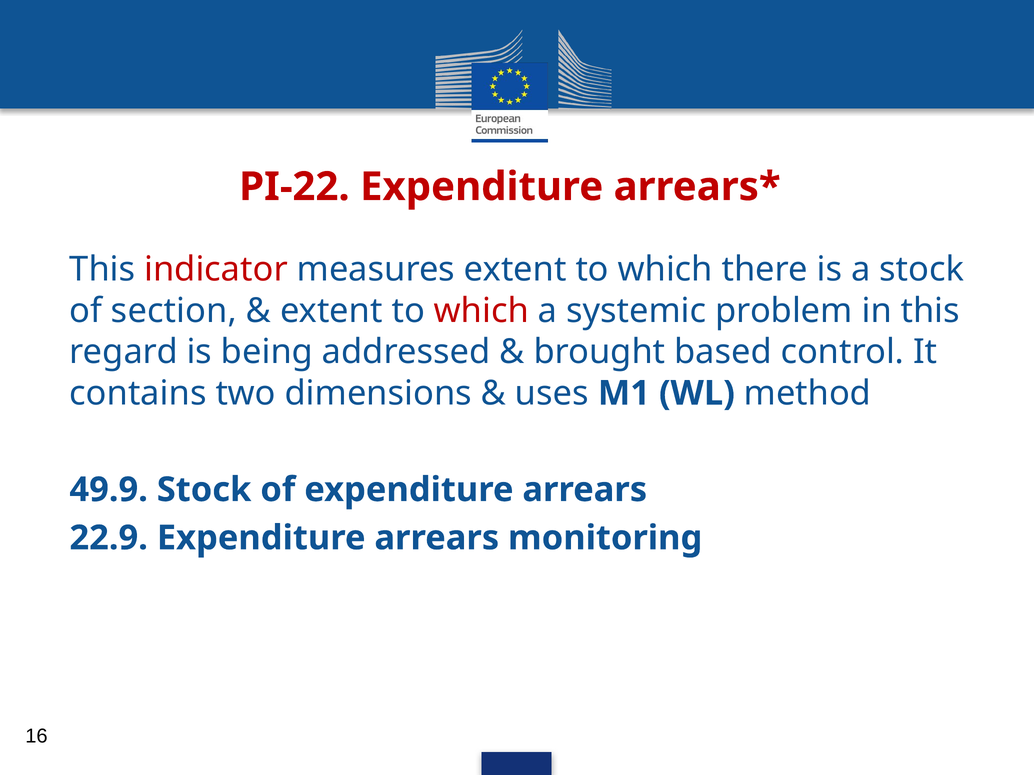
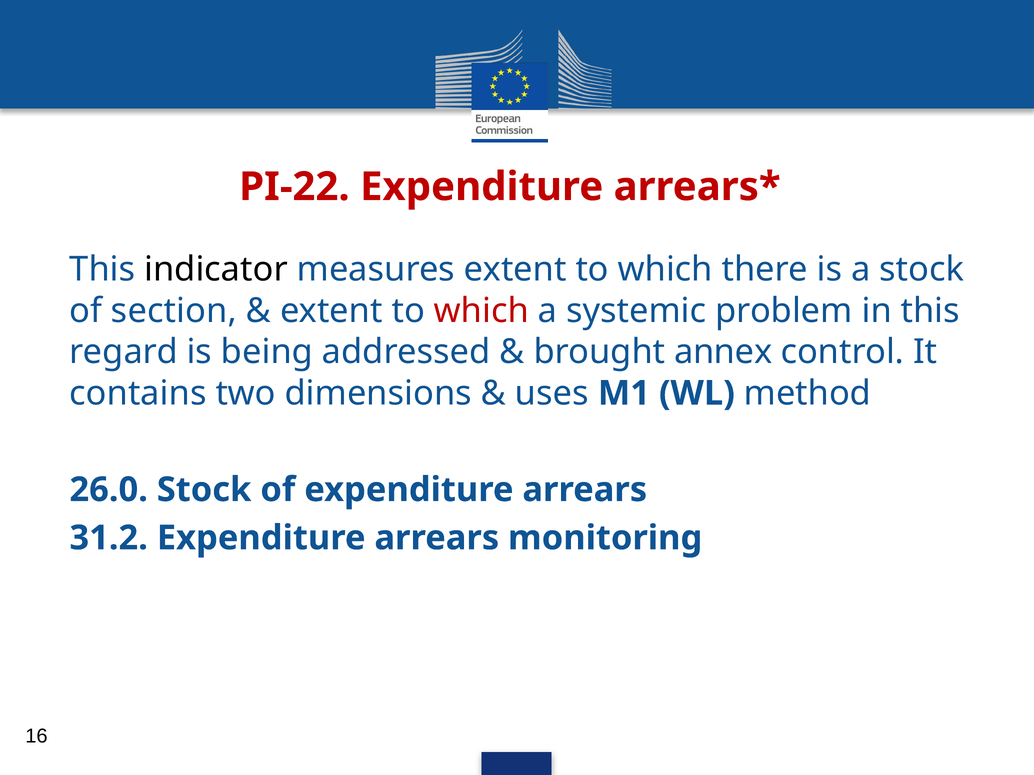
indicator colour: red -> black (216, 269)
based: based -> annex (723, 352)
49.9: 49.9 -> 26.0 (109, 490)
22.9: 22.9 -> 31.2 (109, 538)
